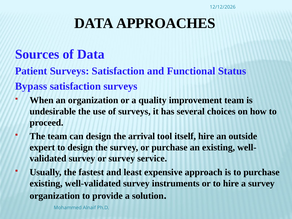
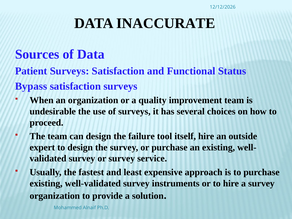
APPROACHES: APPROACHES -> INACCURATE (166, 23)
arrival: arrival -> failure (141, 136)
